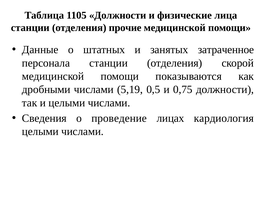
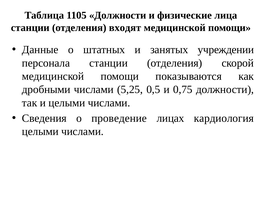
прочие: прочие -> входят (125, 28)
затраченное: затраченное -> учреждении (226, 50)
5,19: 5,19 -> 5,25 (130, 89)
